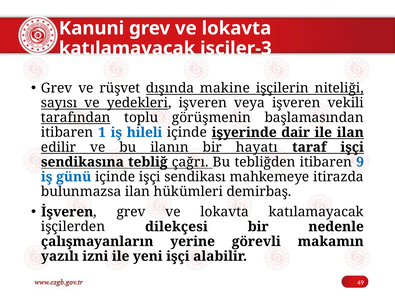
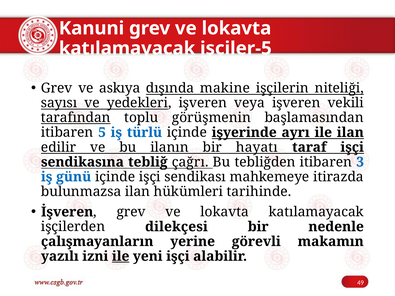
işçiler-3: işçiler-3 -> işçiler-5 (236, 48)
rüşvet: rüşvet -> askıya (120, 88)
1: 1 -> 5 (102, 133)
hileli: hileli -> türlü (144, 133)
dair: dair -> ayrı (296, 133)
9: 9 -> 3 (360, 162)
demirbaş: demirbaş -> tarihinde (259, 192)
ile underline: none -> present (121, 257)
